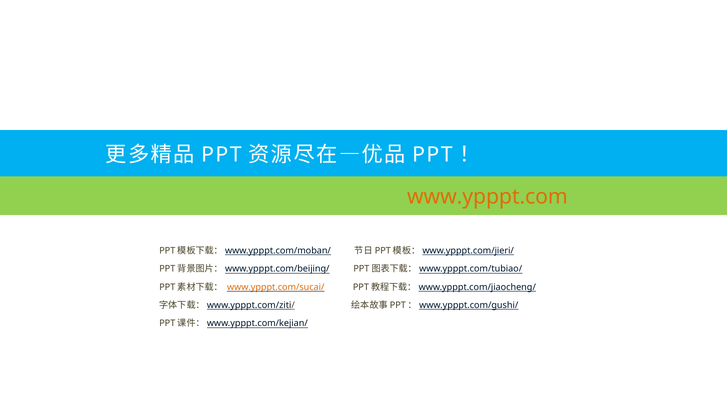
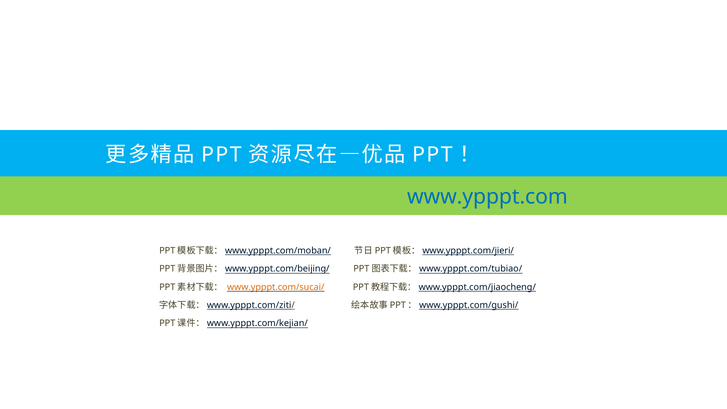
www.ypppt.com colour: orange -> blue (487, 197)
